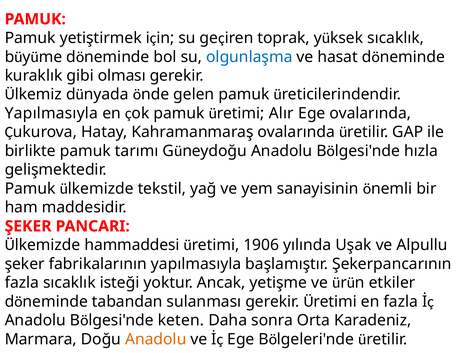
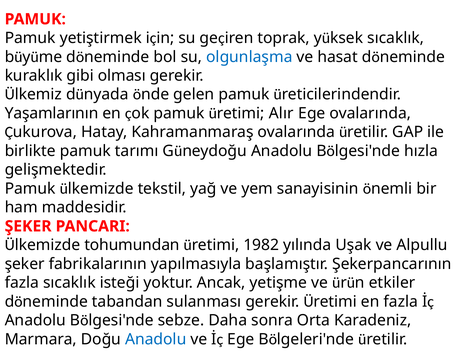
Yapılmasıyla: Yapılmasıyla -> Yaşamlarının (52, 113)
hammaddesi: hammaddesi -> tohumundan (132, 245)
1906: 1906 -> 1982 (261, 245)
keten: keten -> sebze (181, 320)
Anadolu colour: orange -> blue (156, 339)
